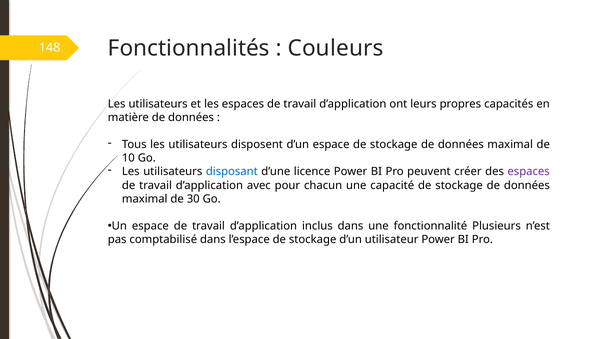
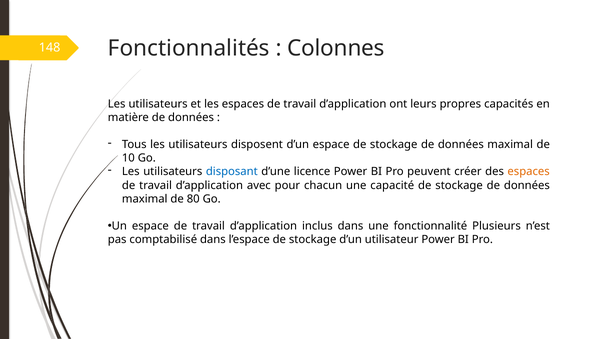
Couleurs: Couleurs -> Colonnes (336, 48)
espaces colour: purple -> orange (529, 172)
30: 30 -> 80 (193, 199)
